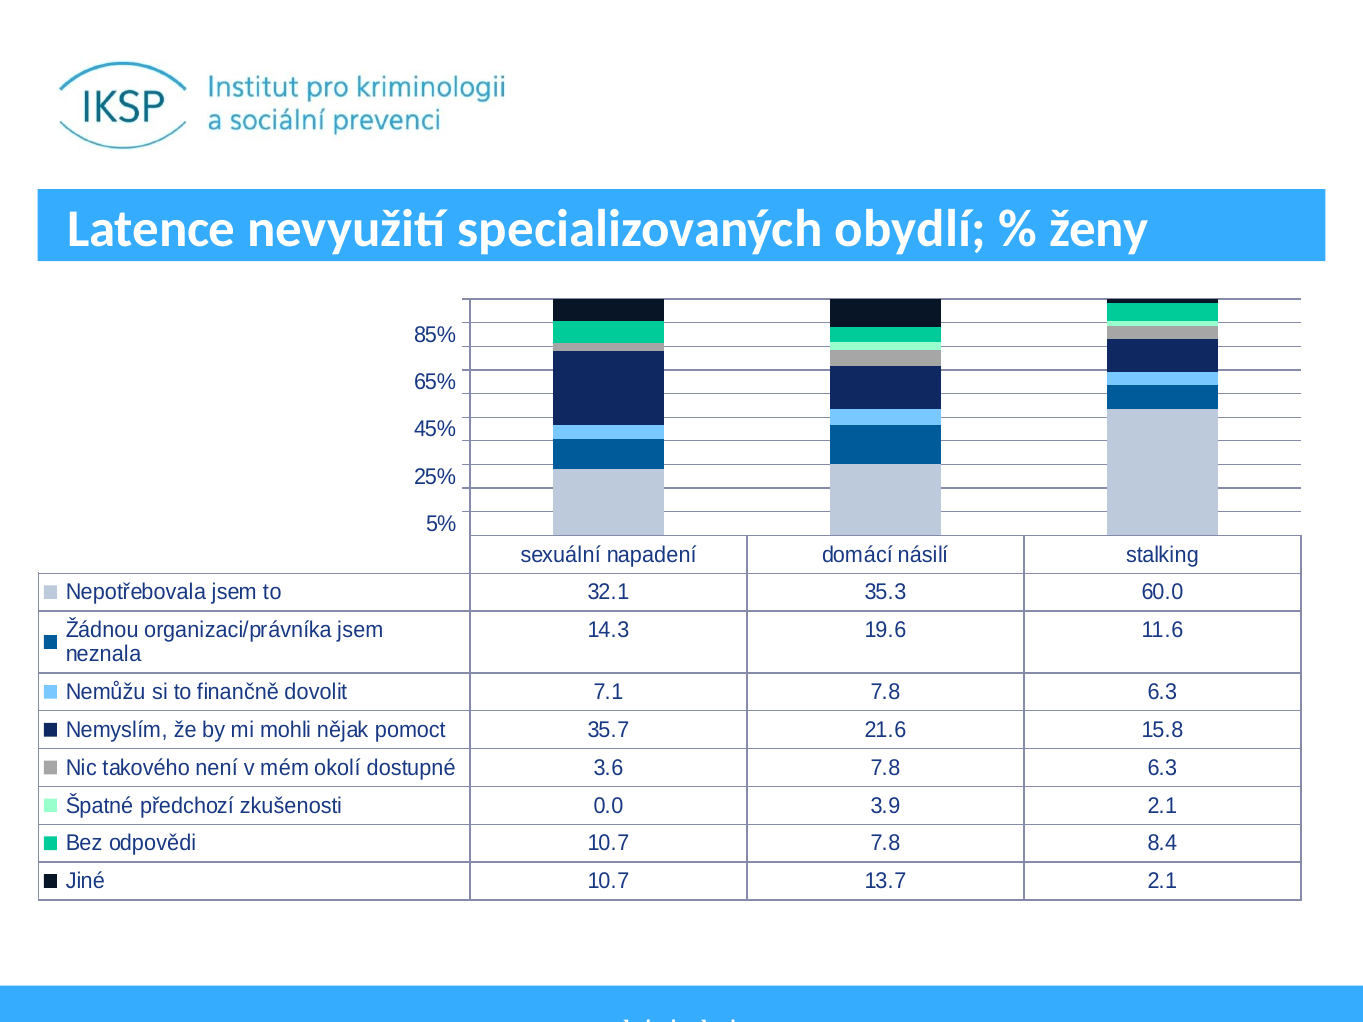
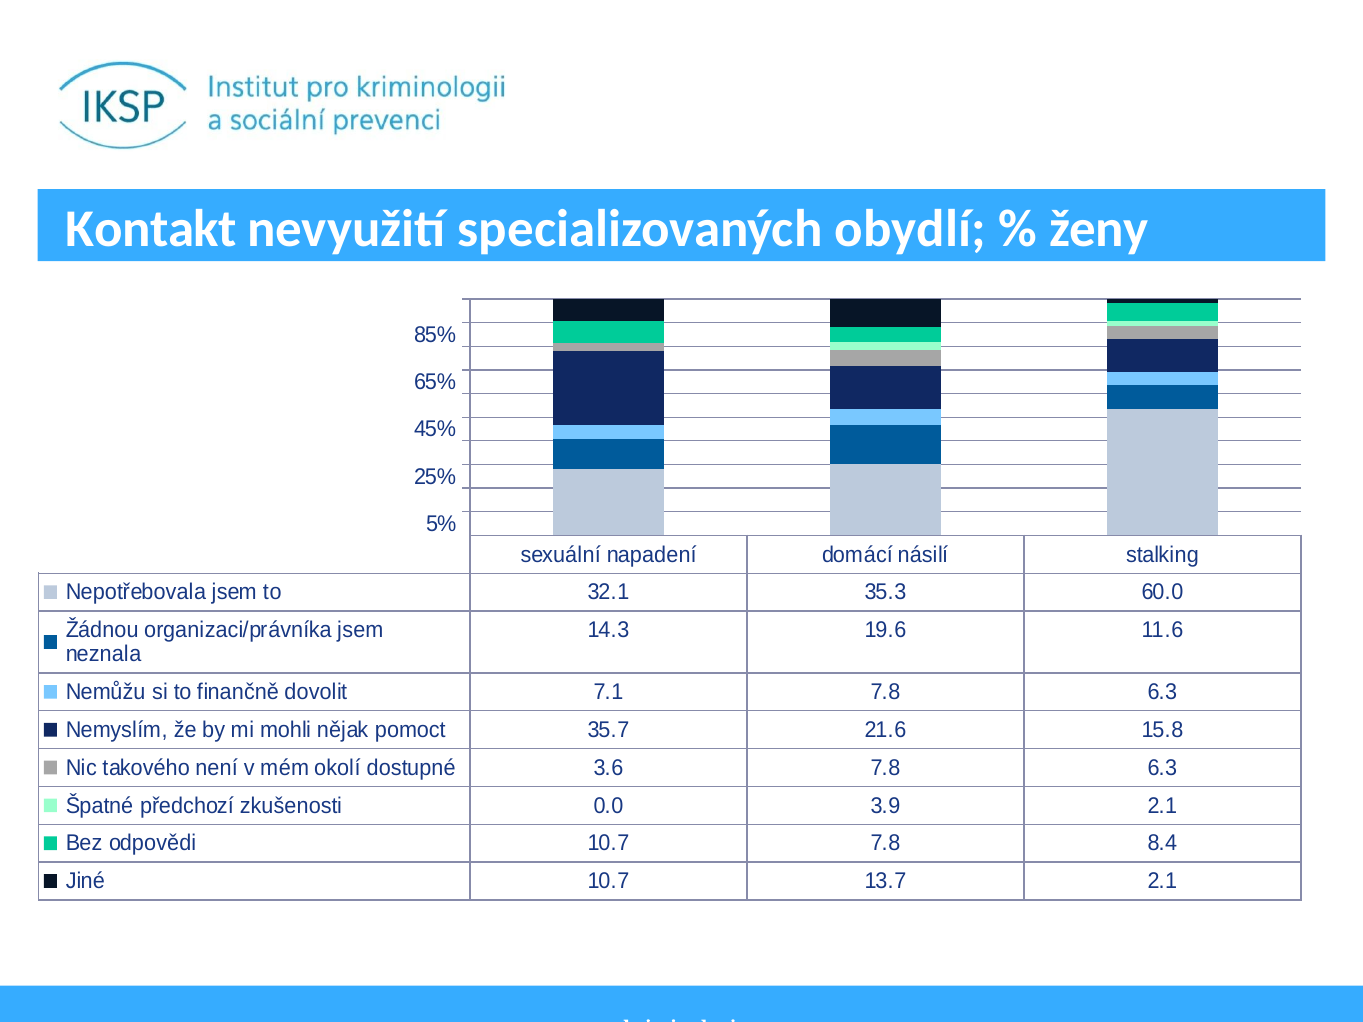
Latence: Latence -> Kontakt (151, 229)
